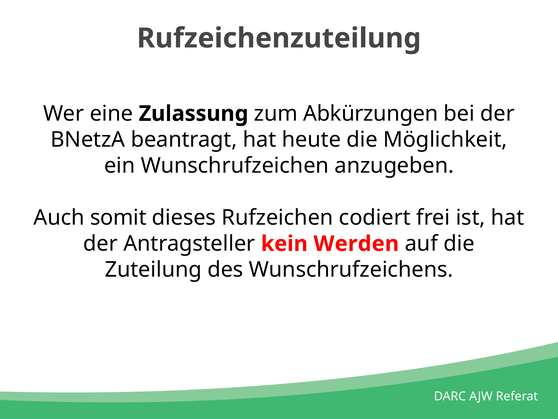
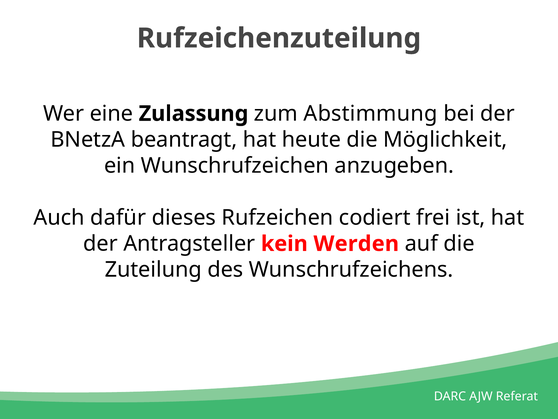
Abkürzungen: Abkürzungen -> Abstimmung (370, 114)
somit: somit -> dafür (118, 217)
